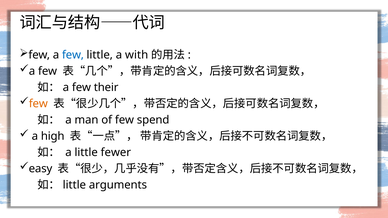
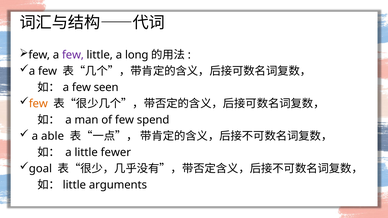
few colour: blue -> purple (73, 55)
with: with -> long (137, 55)
their: their -> seen (106, 88)
high: high -> able (53, 136)
easy: easy -> goal (40, 169)
